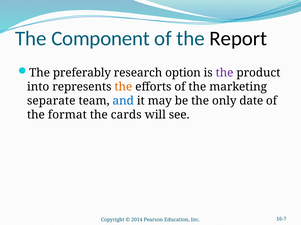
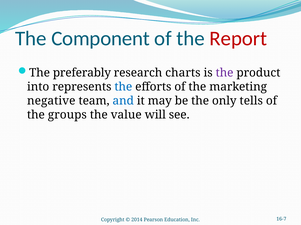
Report colour: black -> red (238, 39)
option: option -> charts (183, 73)
the colour: orange -> blue (123, 87)
separate: separate -> negative (51, 101)
date: date -> tells (251, 101)
format: format -> groups (67, 115)
cards: cards -> value (126, 115)
